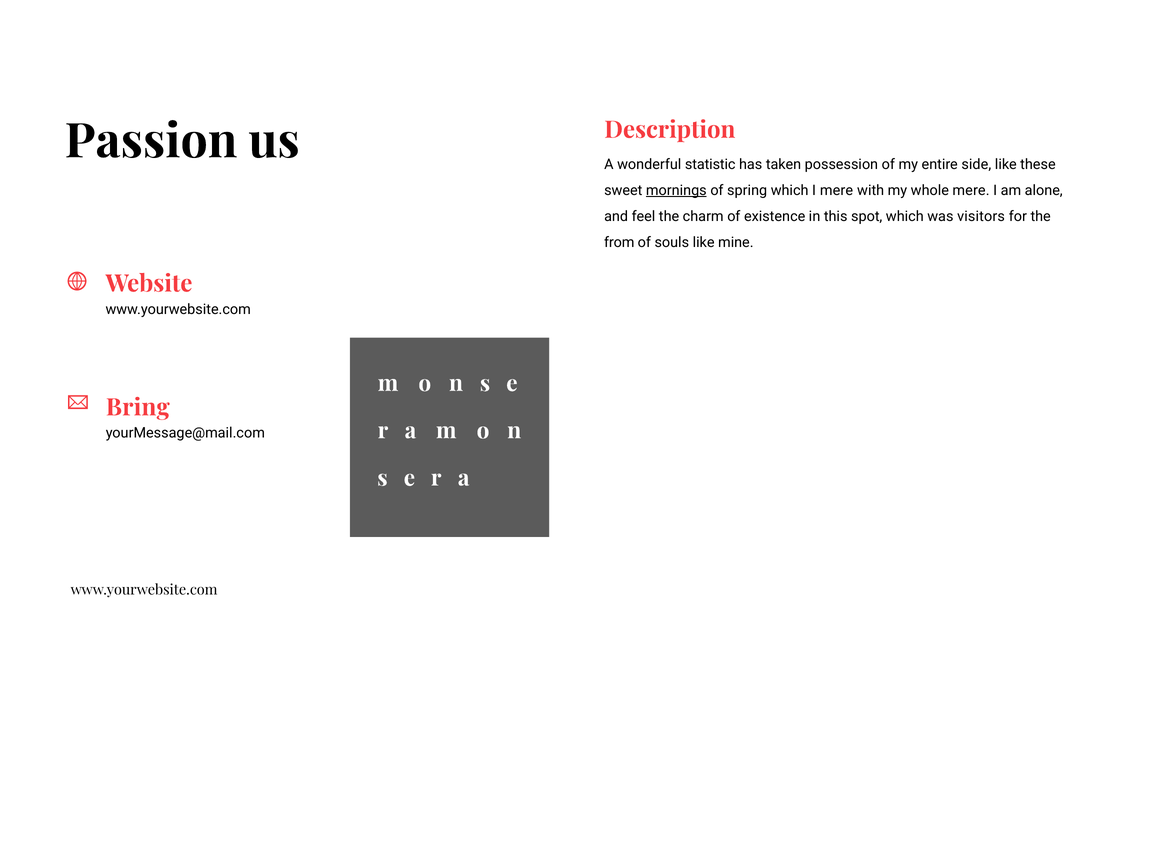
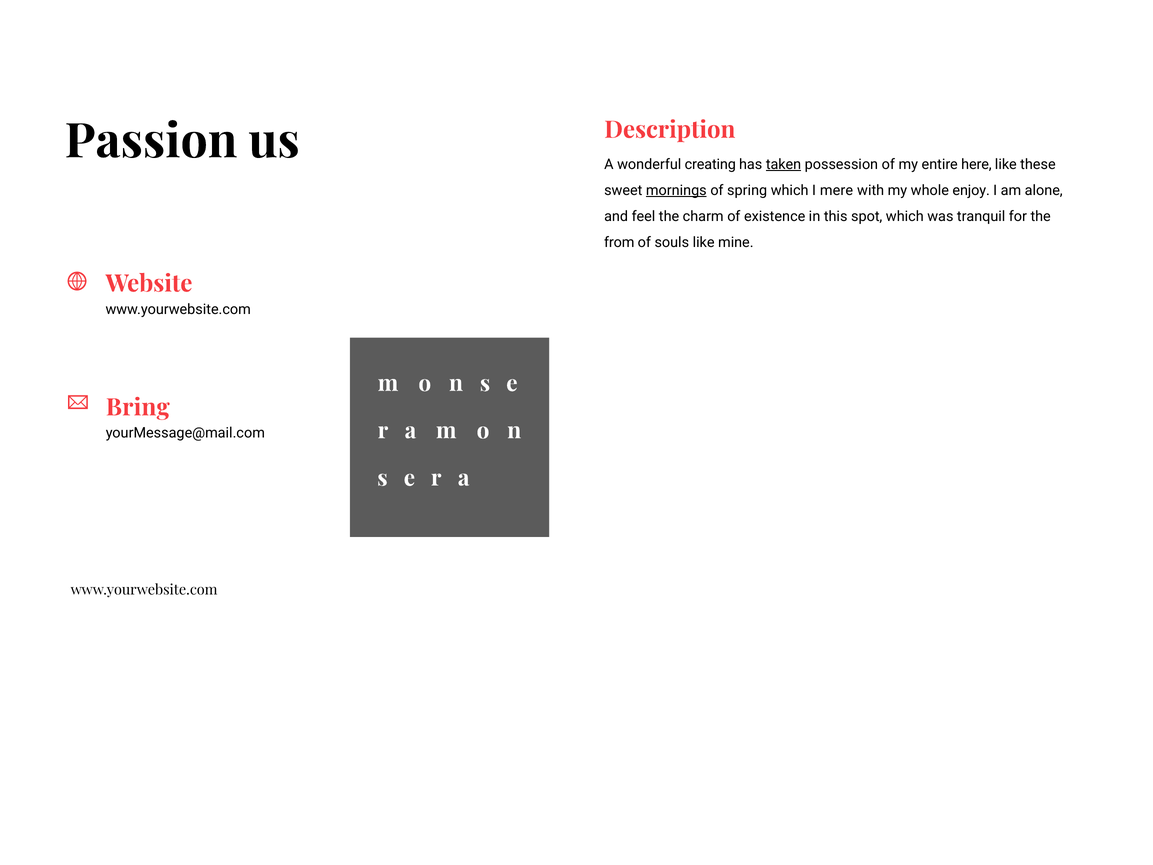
statistic: statistic -> creating (710, 164)
taken underline: none -> present (784, 164)
side: side -> here (976, 164)
whole mere: mere -> enjoy (971, 190)
visitors: visitors -> tranquil (981, 216)
